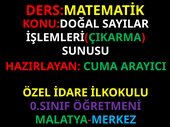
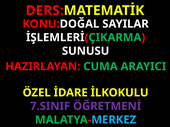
0.SINIF: 0.SINIF -> 7.SINIF (50, 107)
